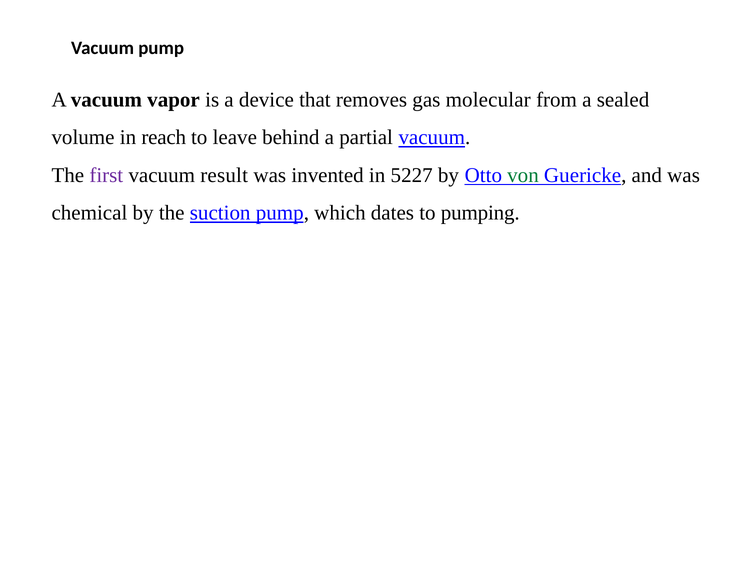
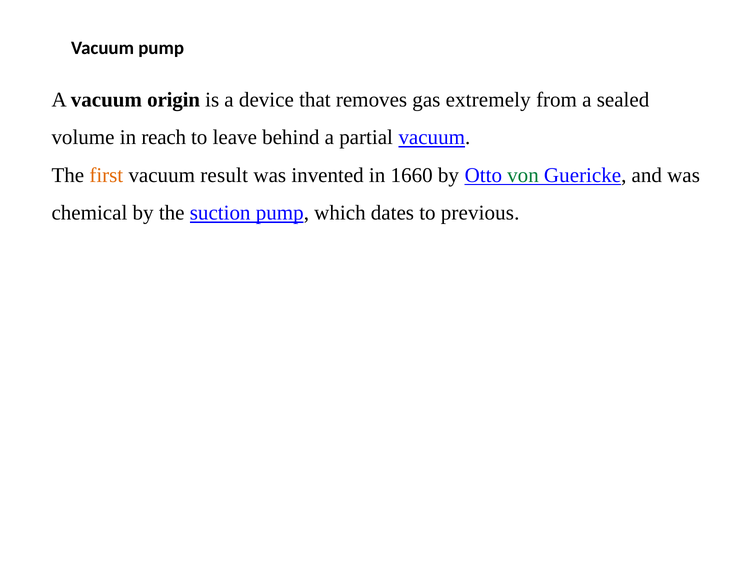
vapor: vapor -> origin (174, 100)
molecular: molecular -> extremely (488, 100)
first colour: purple -> orange (106, 175)
5227: 5227 -> 1660 (412, 175)
pumping: pumping -> previous (480, 213)
